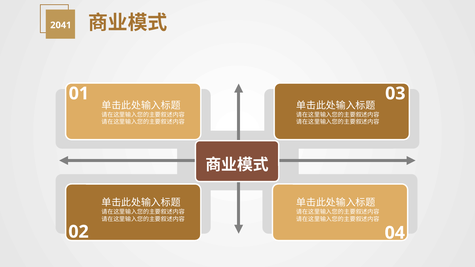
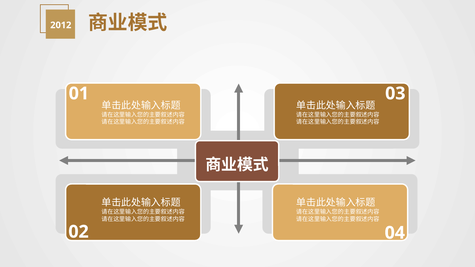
2041: 2041 -> 2012 (61, 25)
